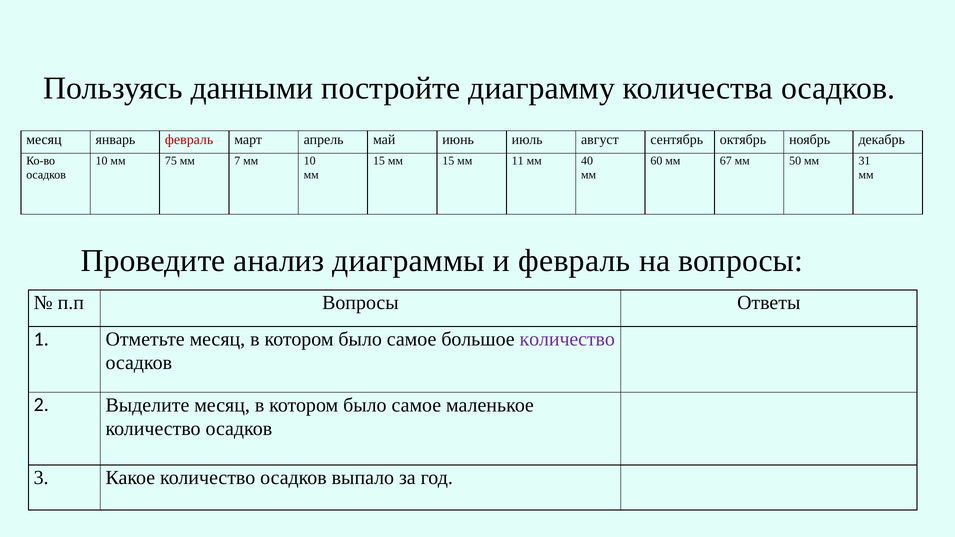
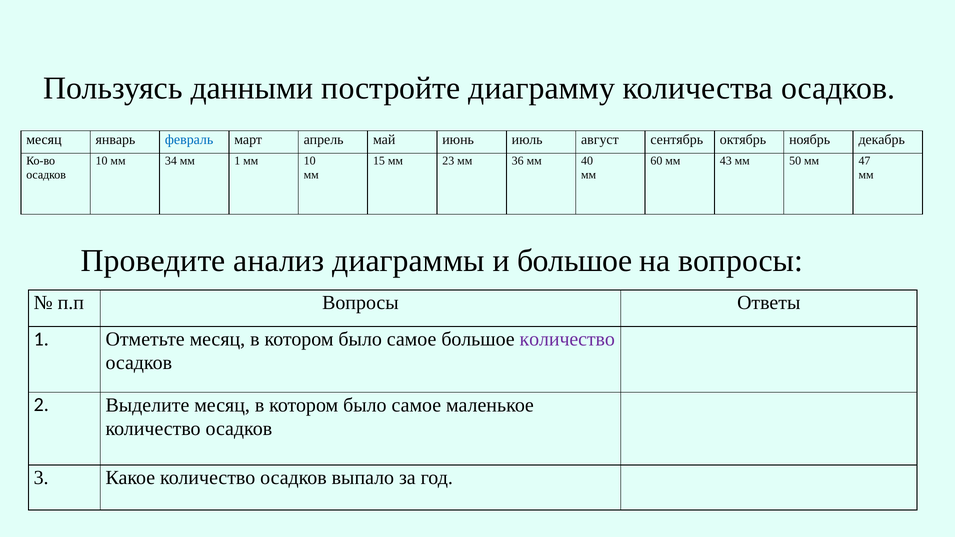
февраль colour: red -> blue (189, 140)
75: 75 -> 34 (171, 161)
мм 7: 7 -> 1 (237, 161)
15 мм 15: 15 -> 23 (448, 161)
11: 11 -> 36 (518, 161)
67: 67 -> 43 (726, 161)
31: 31 -> 47 (864, 161)
и февраль: февраль -> большое (575, 261)
